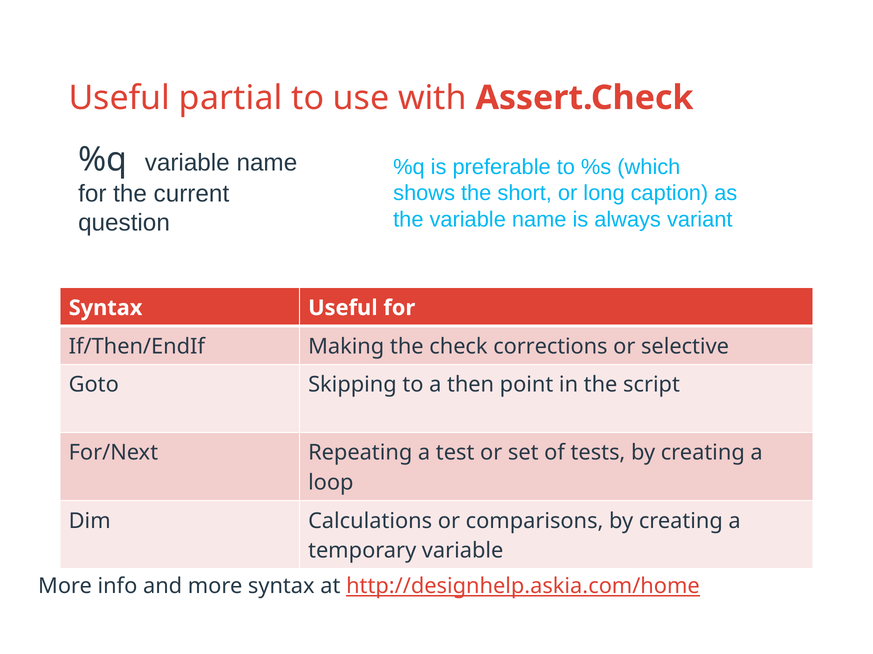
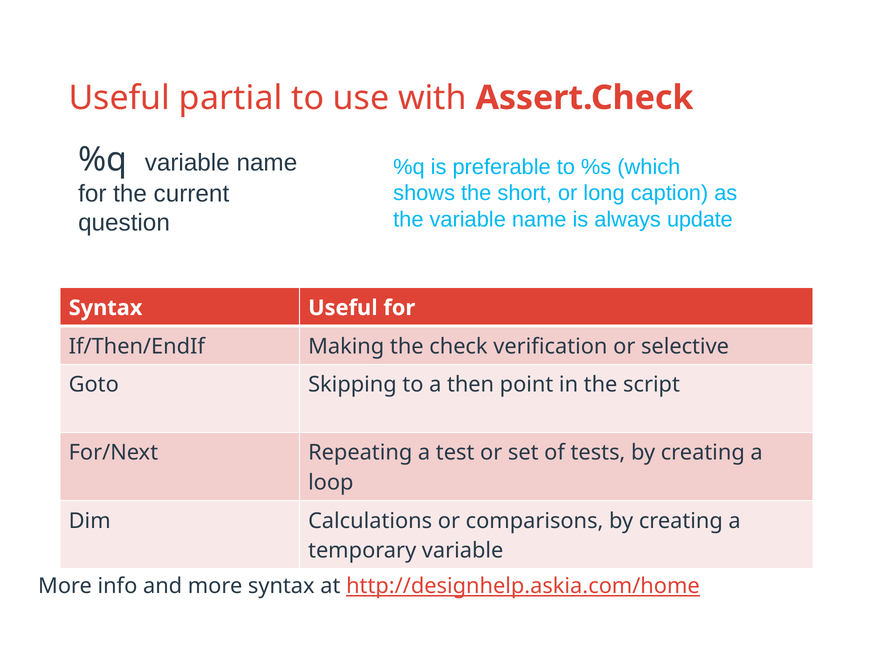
variant: variant -> update (700, 220)
corrections: corrections -> verification (550, 347)
